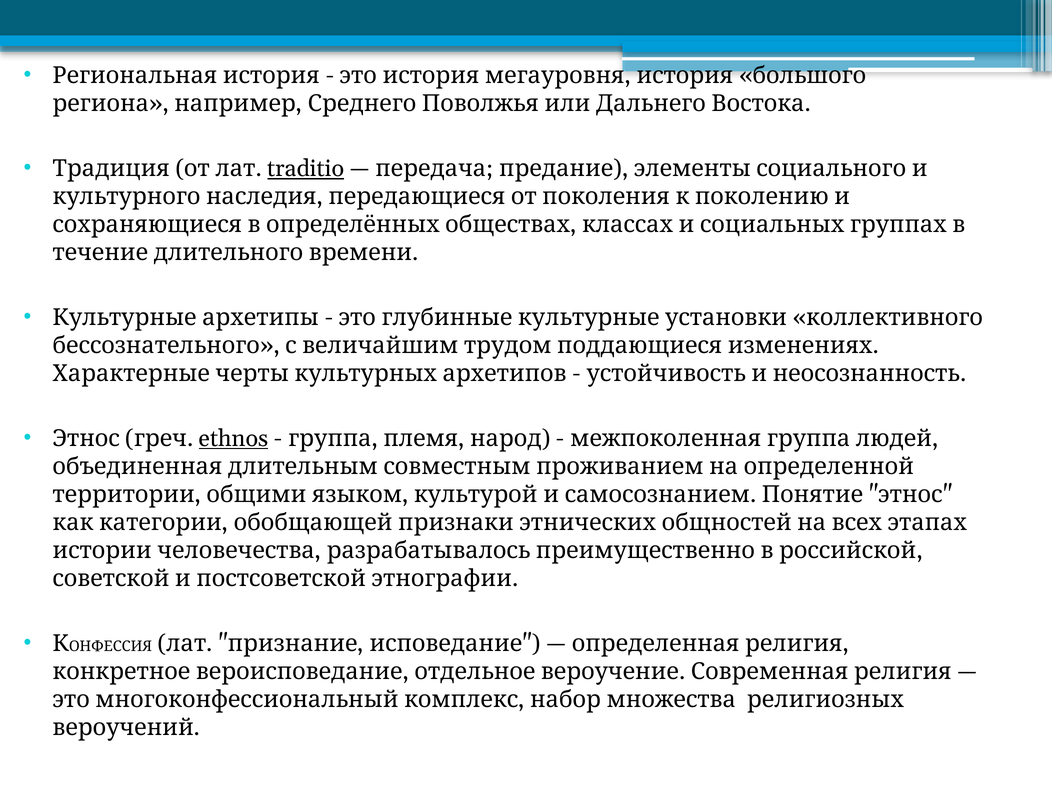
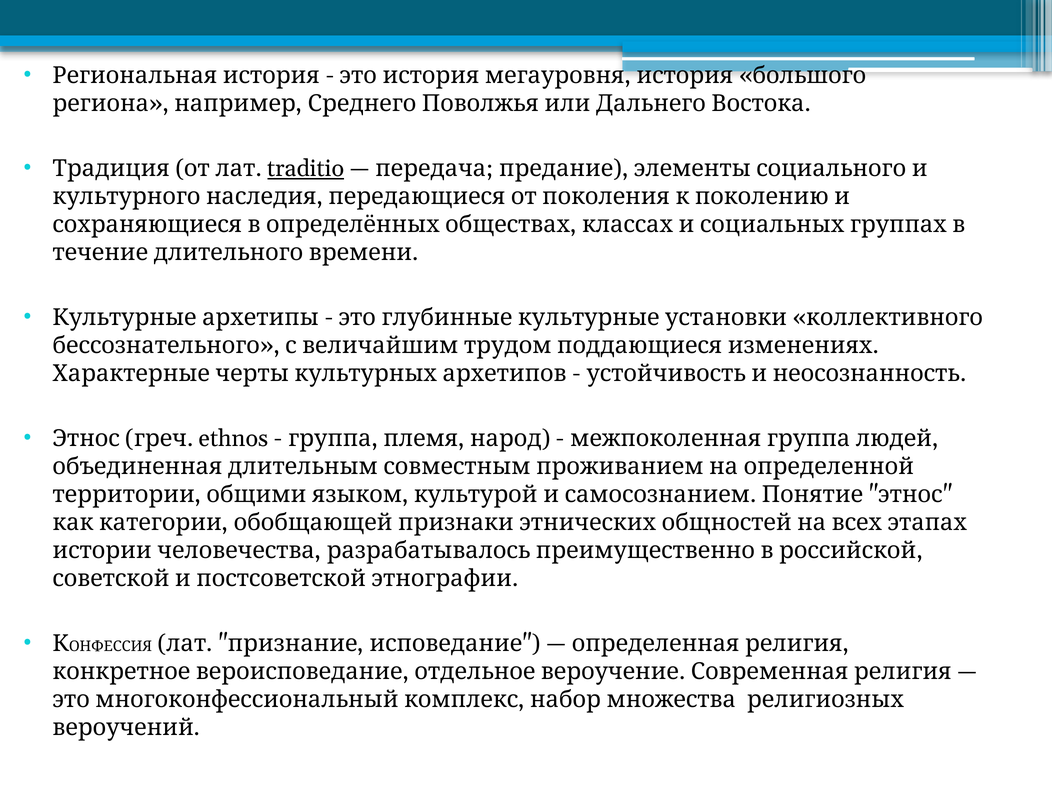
ethnos underline: present -> none (234, 438)
